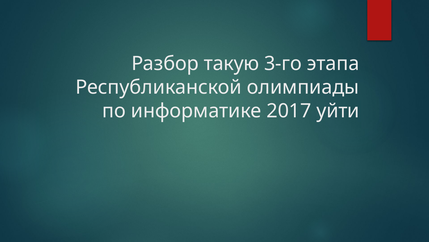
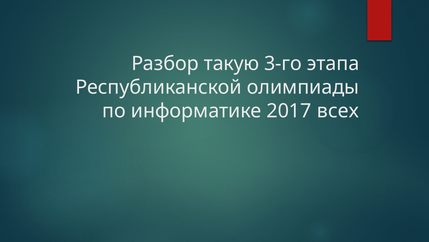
уйти: уйти -> всех (338, 111)
